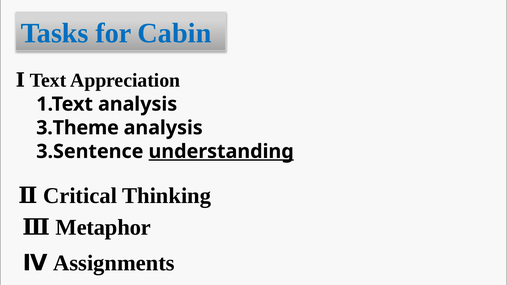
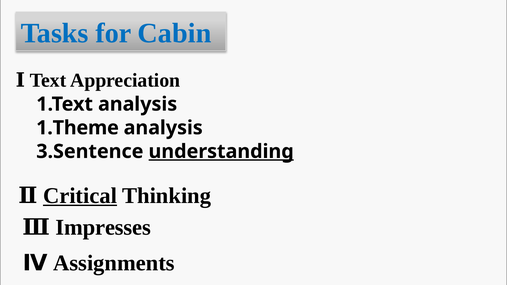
3.Theme: 3.Theme -> 1.Theme (78, 128)
Critical underline: none -> present (80, 196)
Metaphor: Metaphor -> Impresses (103, 228)
